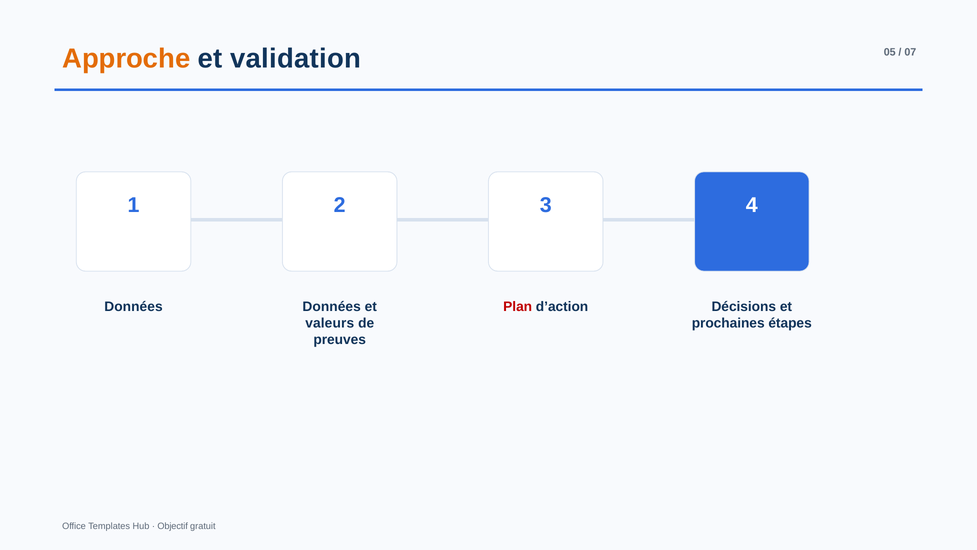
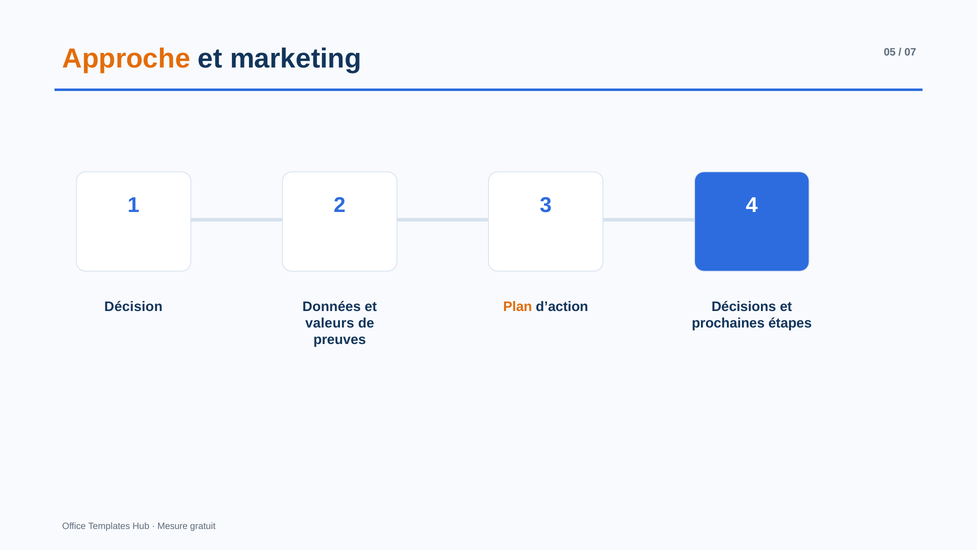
validation: validation -> marketing (296, 59)
Données: Données -> Décision (133, 307)
Plan colour: red -> orange (518, 307)
Objectif: Objectif -> Mesure (173, 526)
